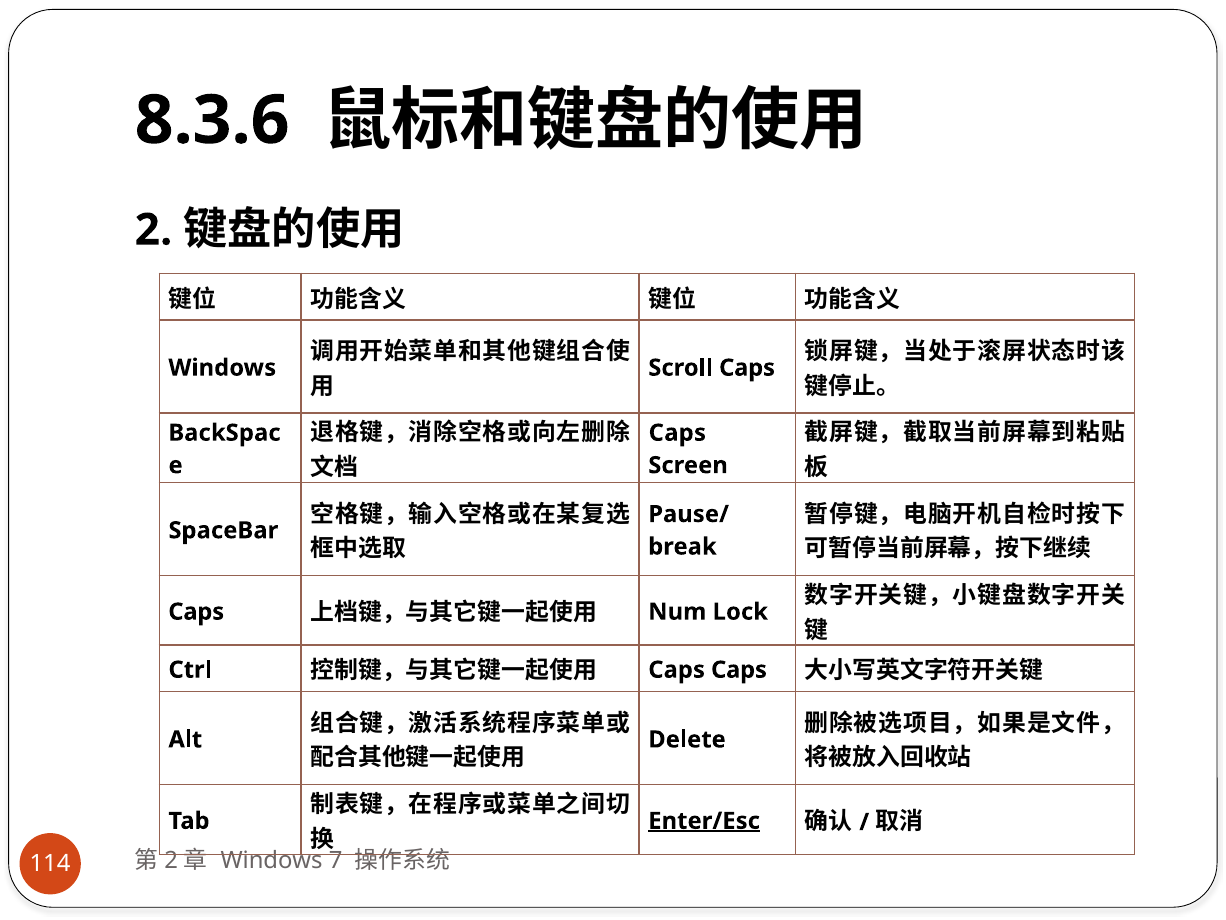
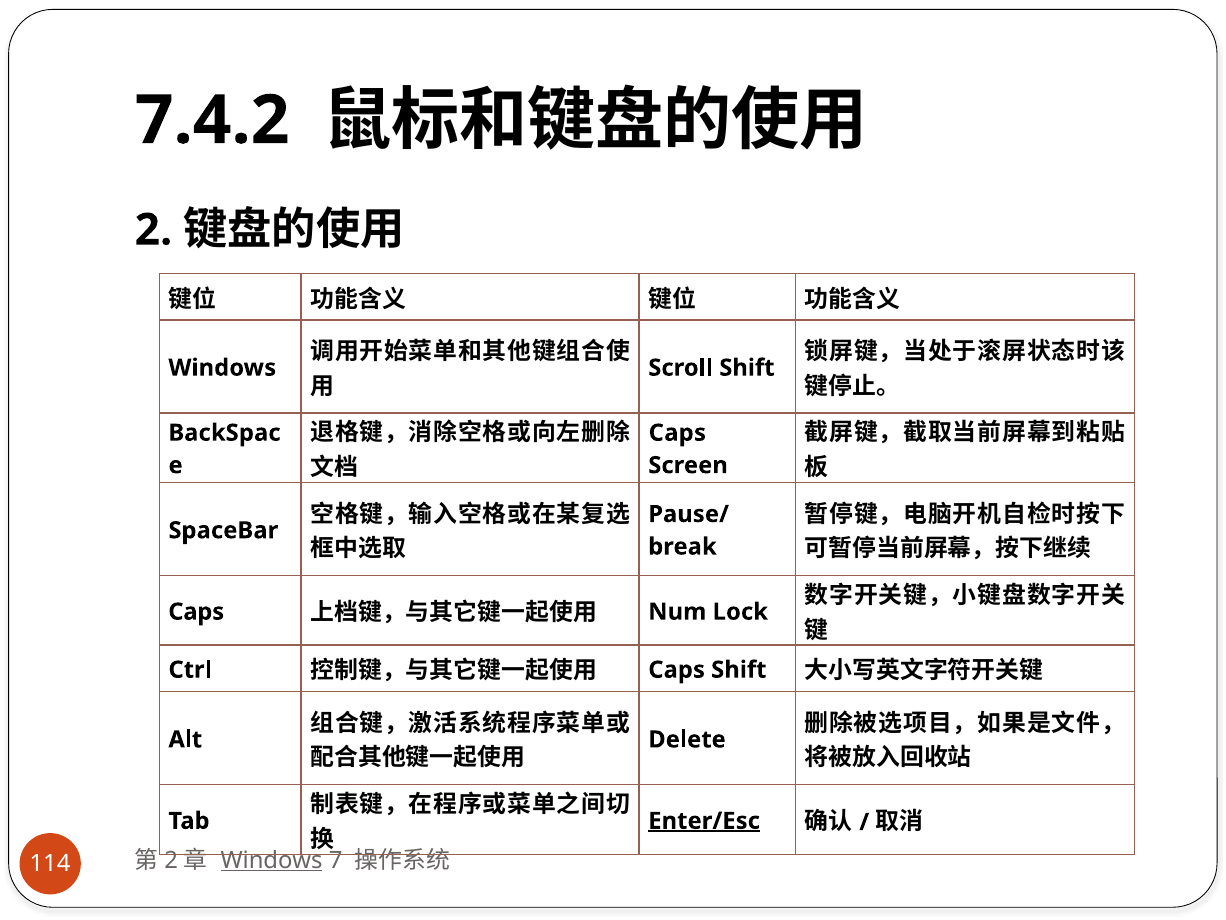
8.3.6: 8.3.6 -> 7.4.2 (212, 120)
Scroll Caps: Caps -> Shift (747, 368)
Caps Caps: Caps -> Shift (739, 669)
Windows underline: none -> present (272, 860)
